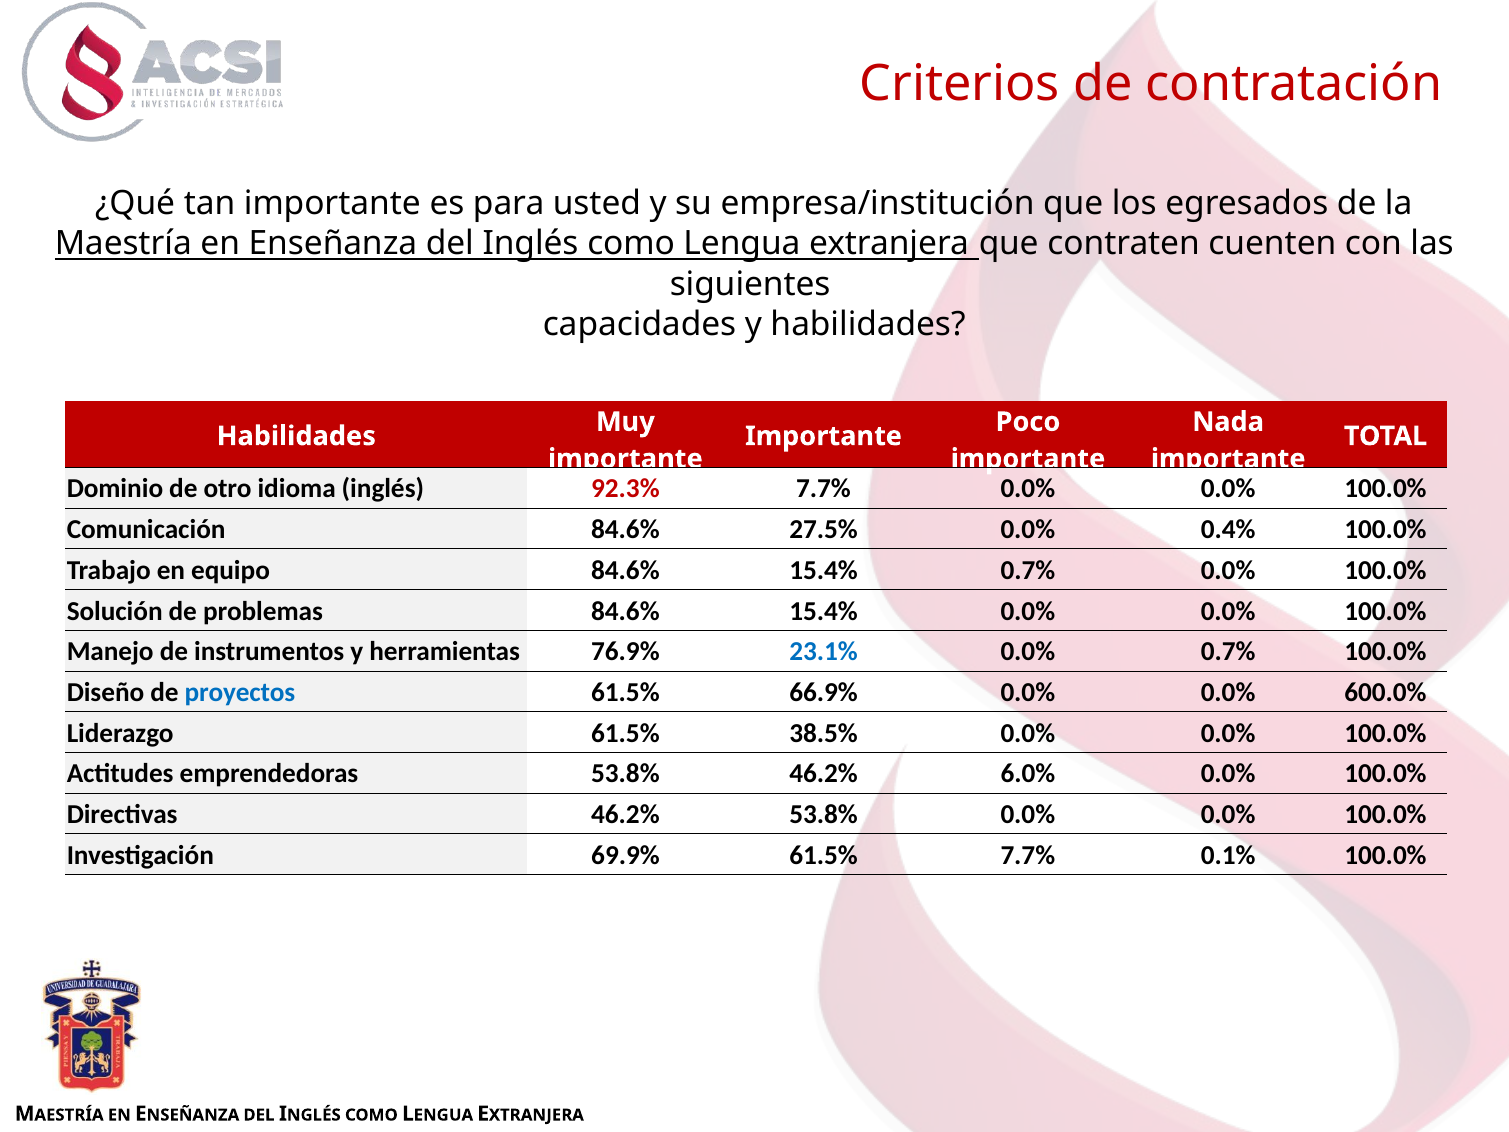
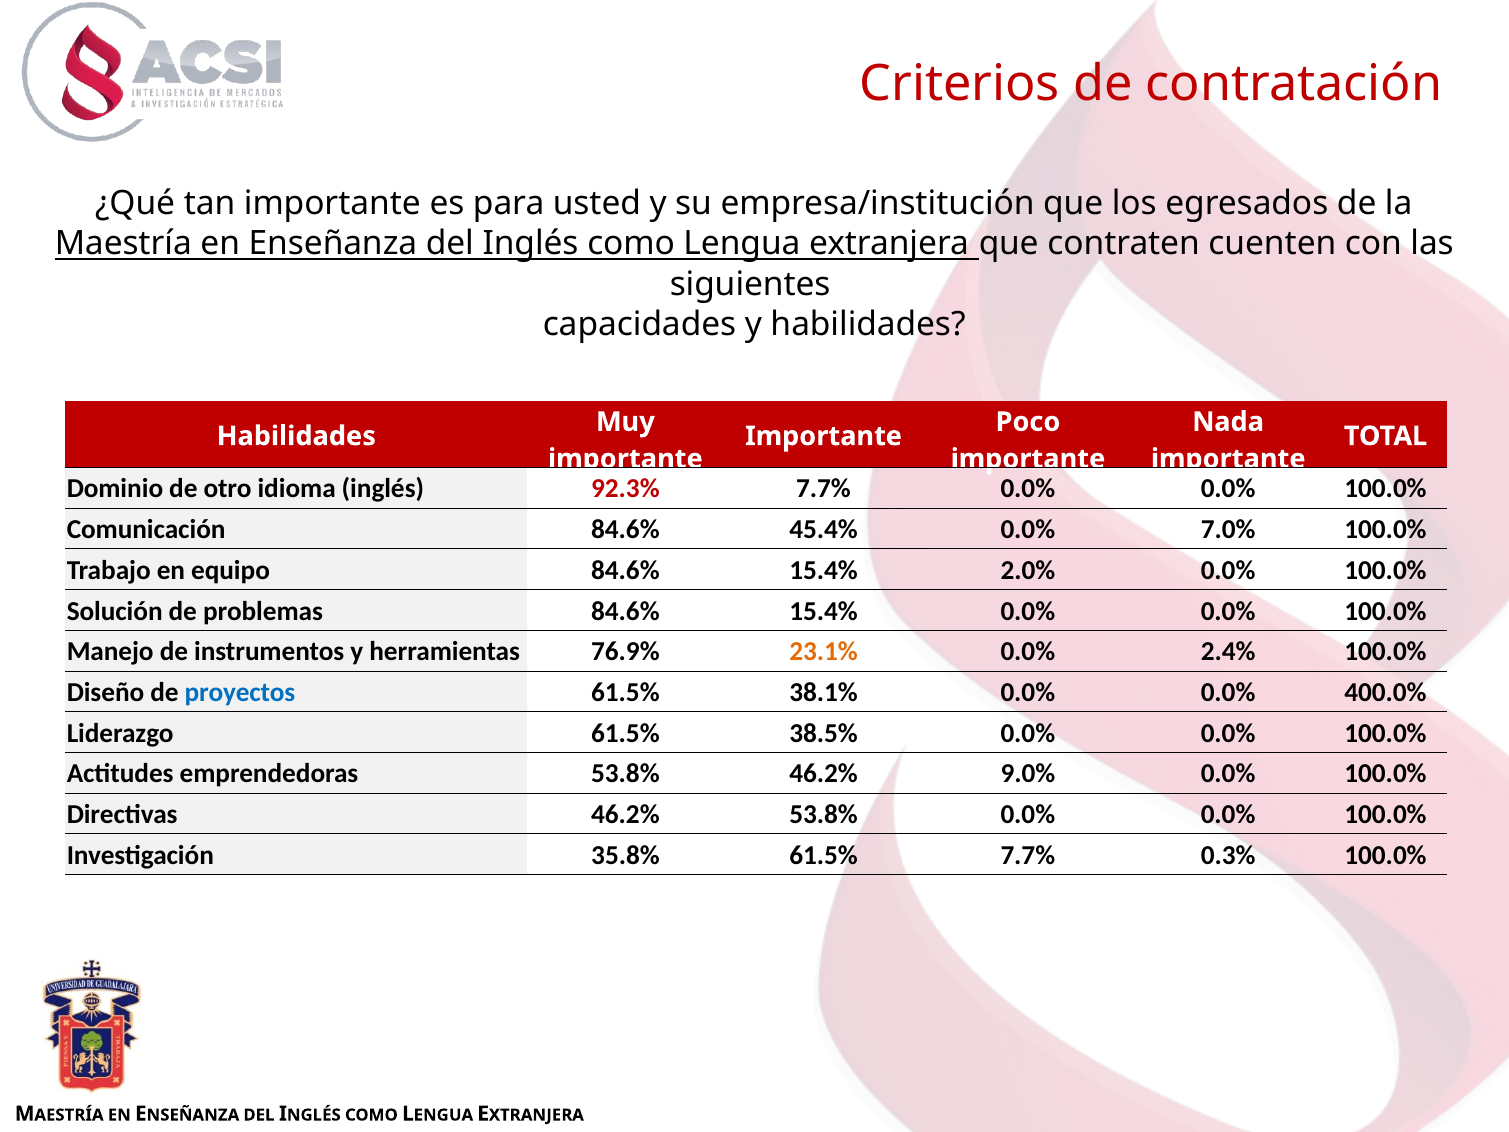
27.5%: 27.5% -> 45.4% (824, 529)
0.4%: 0.4% -> 7.0% (1228, 529)
15.4% 0.7%: 0.7% -> 2.0% (1028, 570)
23.1% colour: blue -> orange (824, 652)
0.0% 0.7%: 0.7% -> 2.4% (1228, 652)
66.9%: 66.9% -> 38.1% (824, 692)
600.0%: 600.0% -> 400.0% (1386, 692)
6.0%: 6.0% -> 9.0% (1028, 774)
69.9%: 69.9% -> 35.8% (625, 855)
0.1%: 0.1% -> 0.3% (1228, 855)
